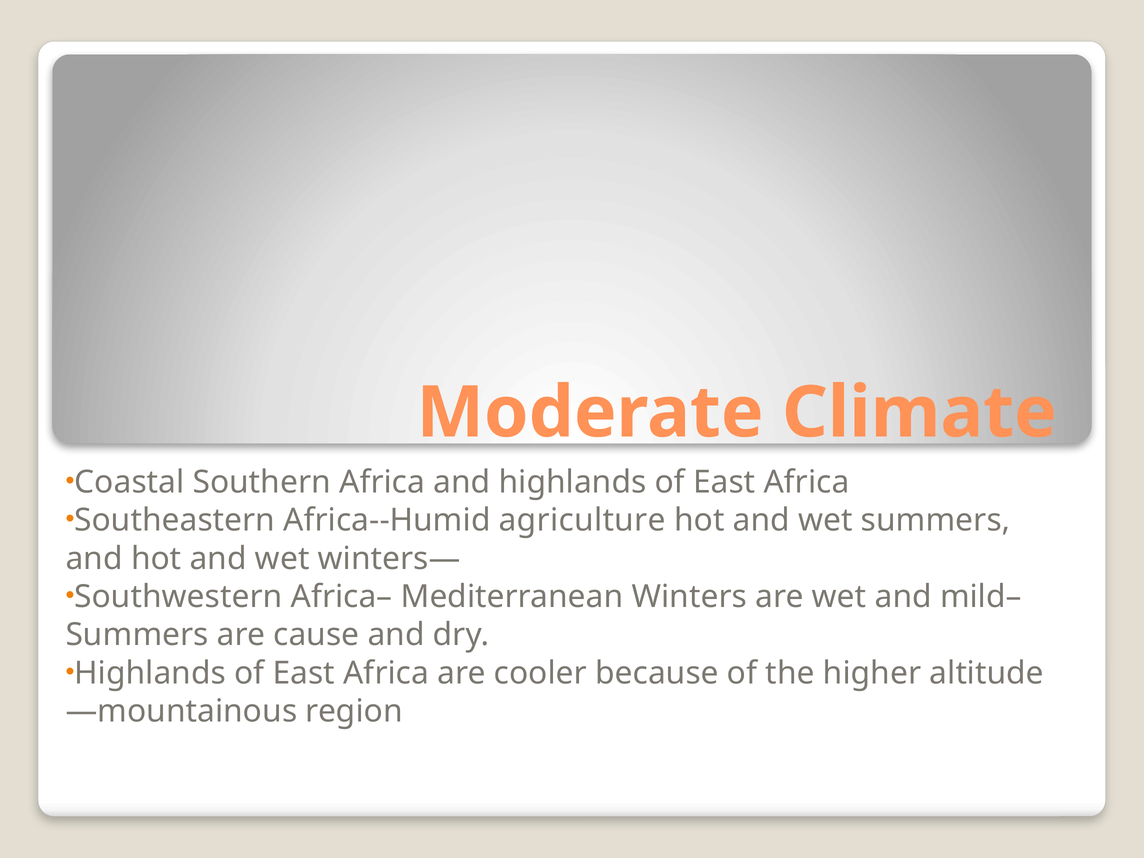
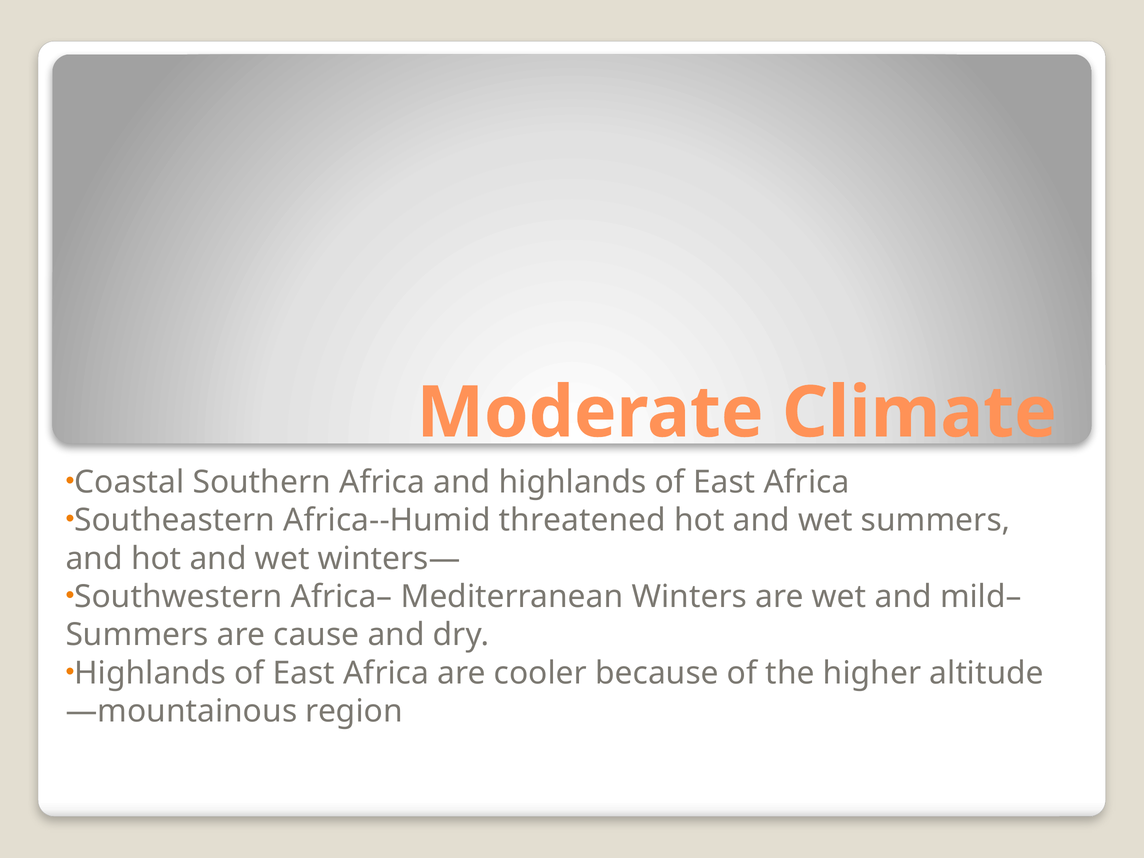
agriculture: agriculture -> threatened (582, 520)
